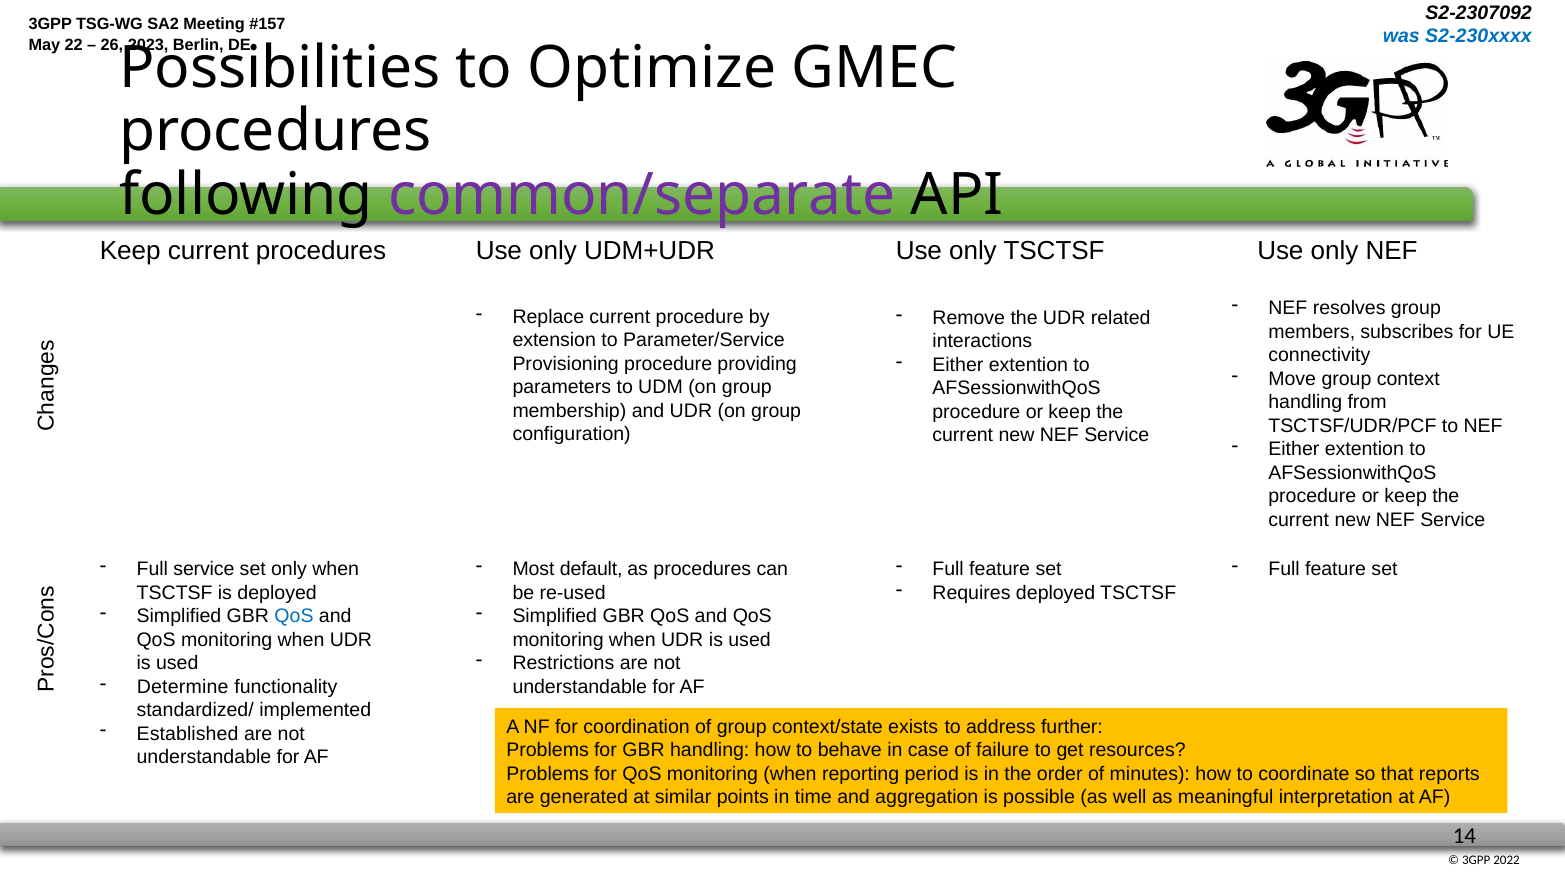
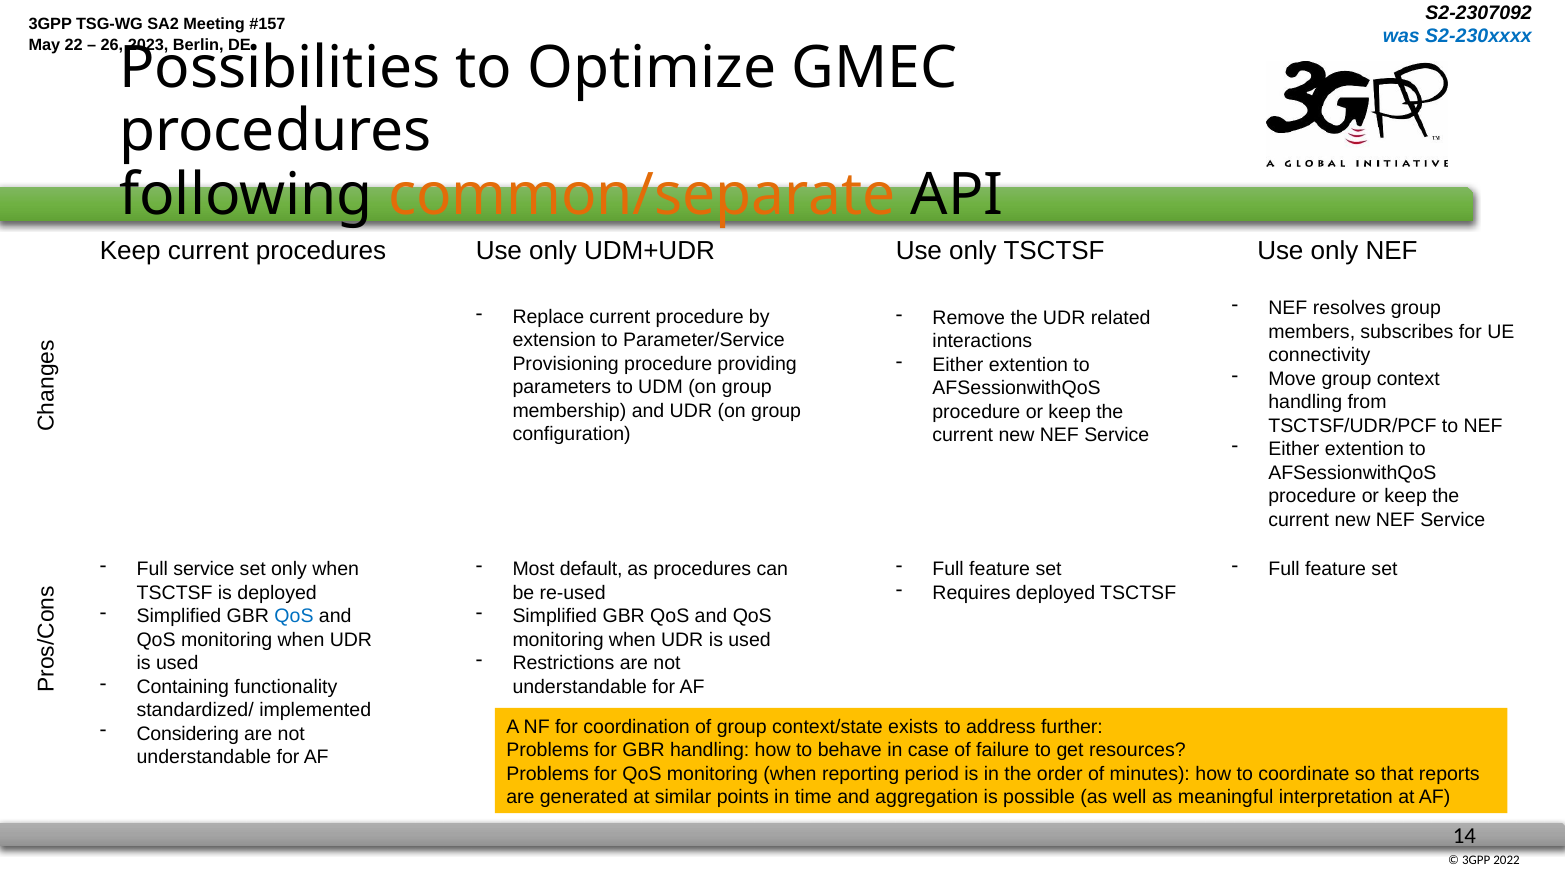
common/separate colour: purple -> orange (642, 195)
Determine: Determine -> Containing (183, 687)
Established: Established -> Considering (188, 734)
